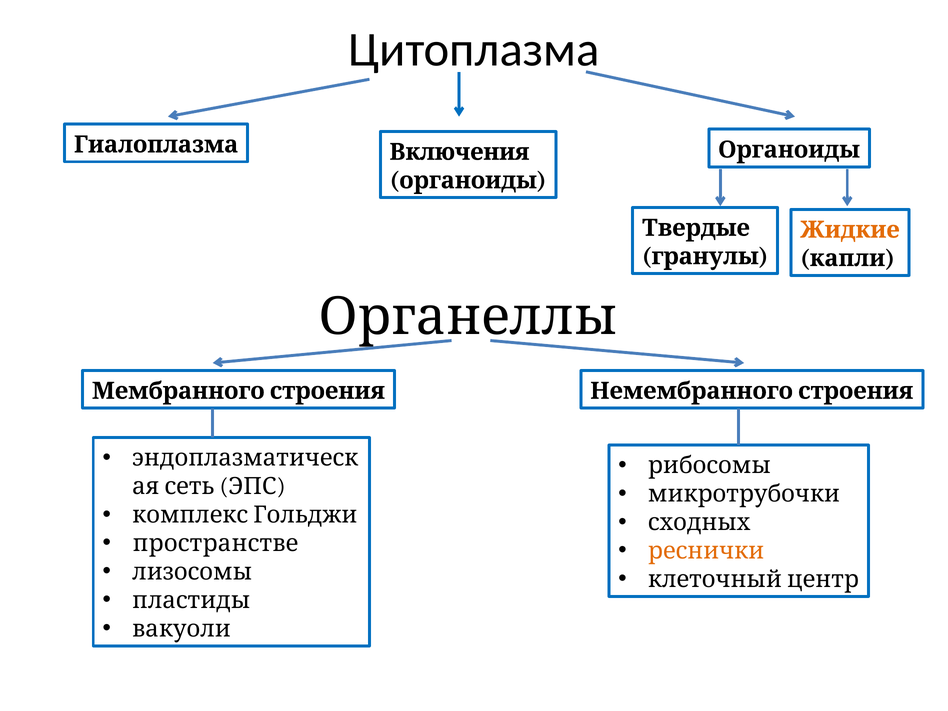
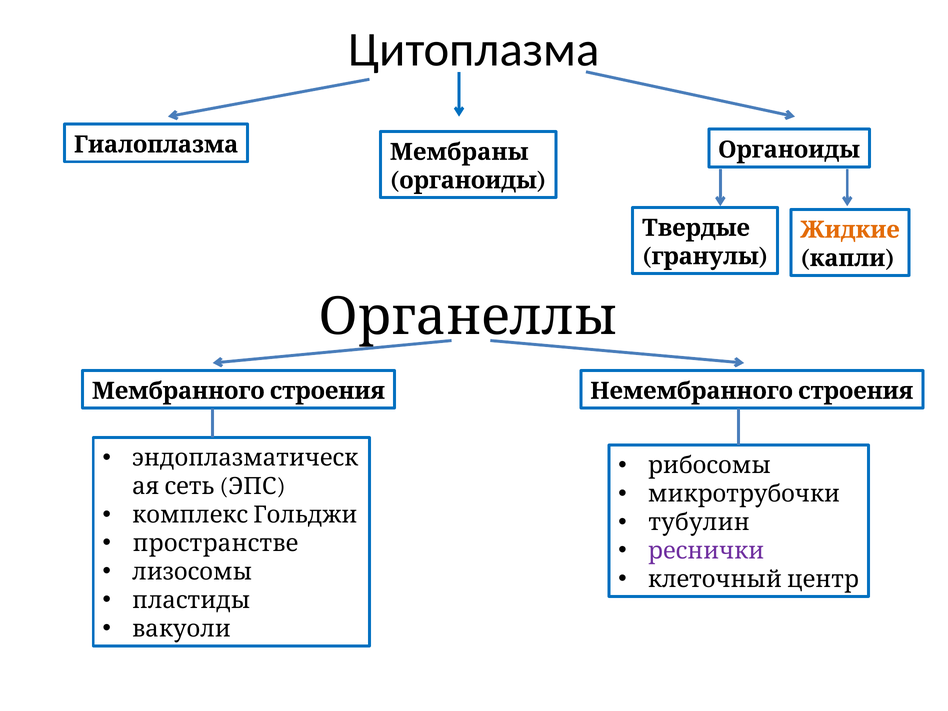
Включения: Включения -> Мембраны (459, 152)
сходных: сходных -> тубулин (699, 522)
реснички colour: orange -> purple (706, 551)
